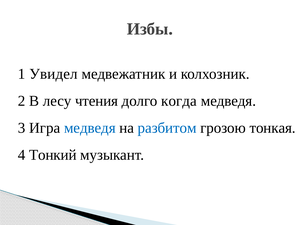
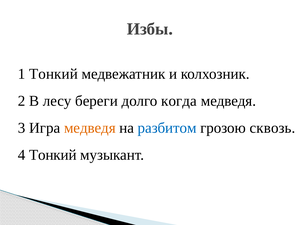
1 Увидел: Увидел -> Тонкий (53, 74)
чтения: чтения -> береги (96, 101)
медведя colour: blue -> orange (90, 128)
тонкая: тонкая -> сквозь (273, 128)
